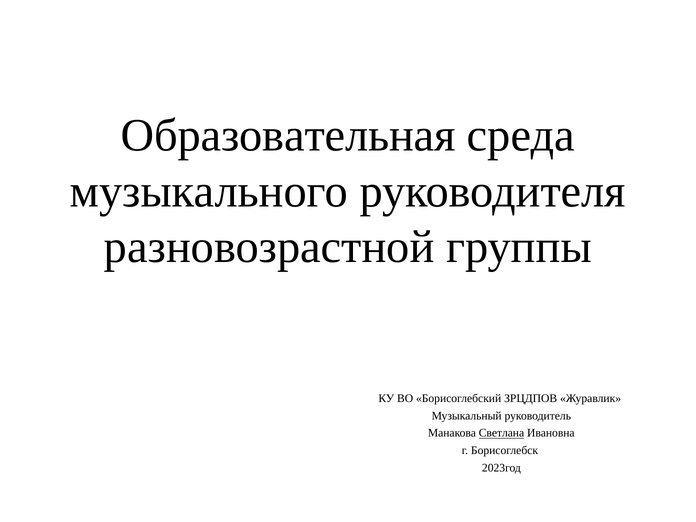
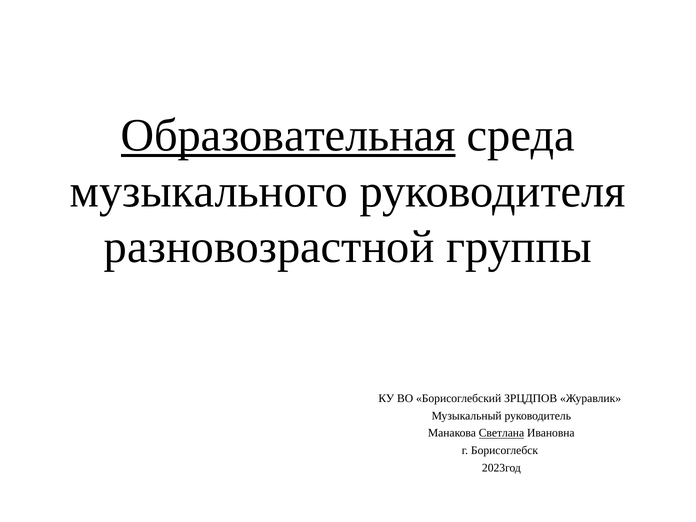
Образовательная underline: none -> present (288, 136)
